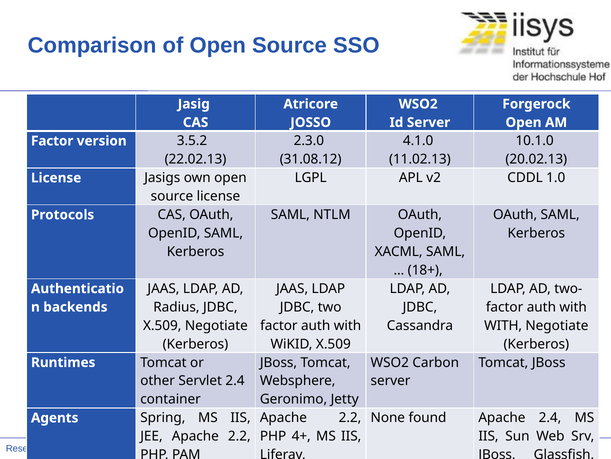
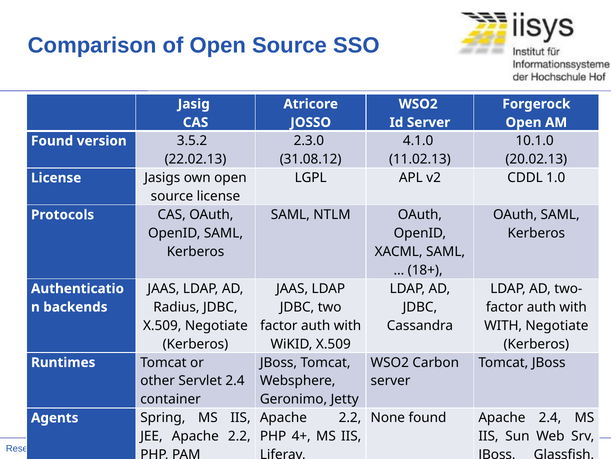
Factor: Factor -> Found (52, 141)
